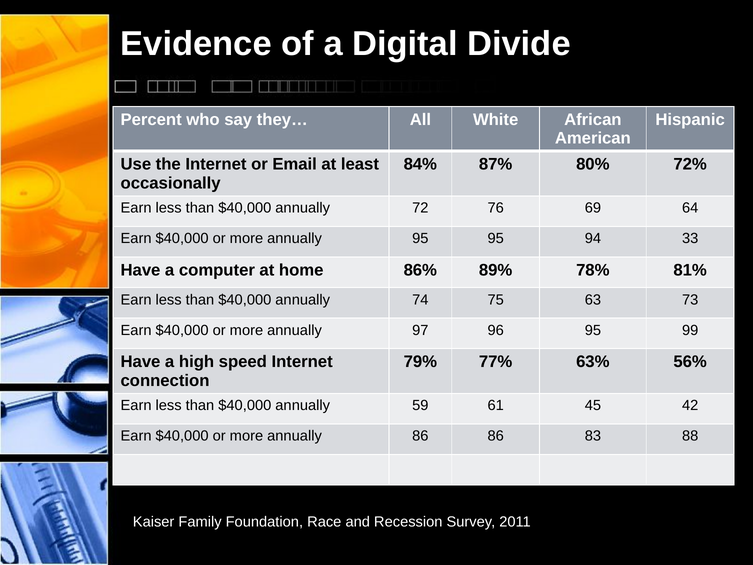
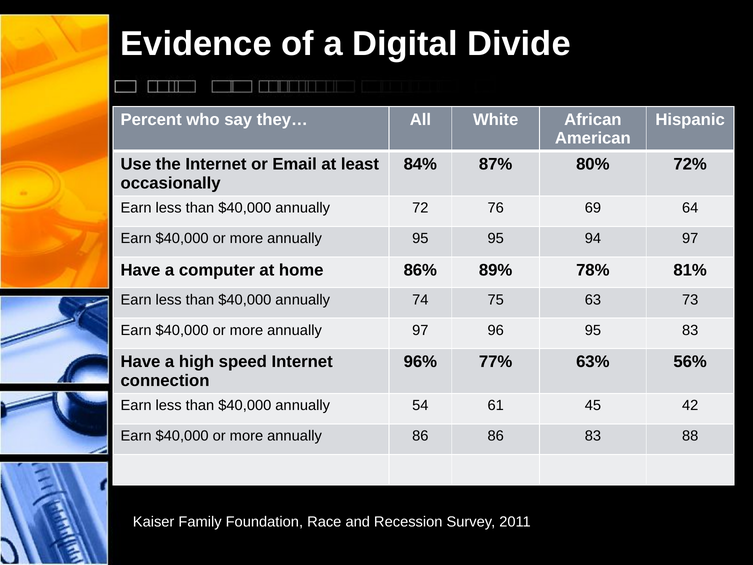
94 33: 33 -> 97 (690, 239)
95 99: 99 -> 83 (690, 330)
79%: 79% -> 96% (420, 362)
59: 59 -> 54 (420, 405)
